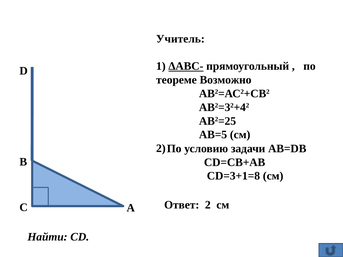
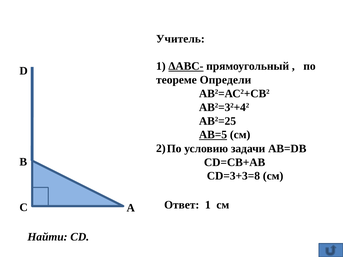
Возможно: Возможно -> Определи (225, 80)
АВ=5 underline: none -> present (213, 135)
CD=3+1=8: CD=3+1=8 -> CD=3+3=8 (233, 176)
Ответ 2: 2 -> 1 (208, 205)
